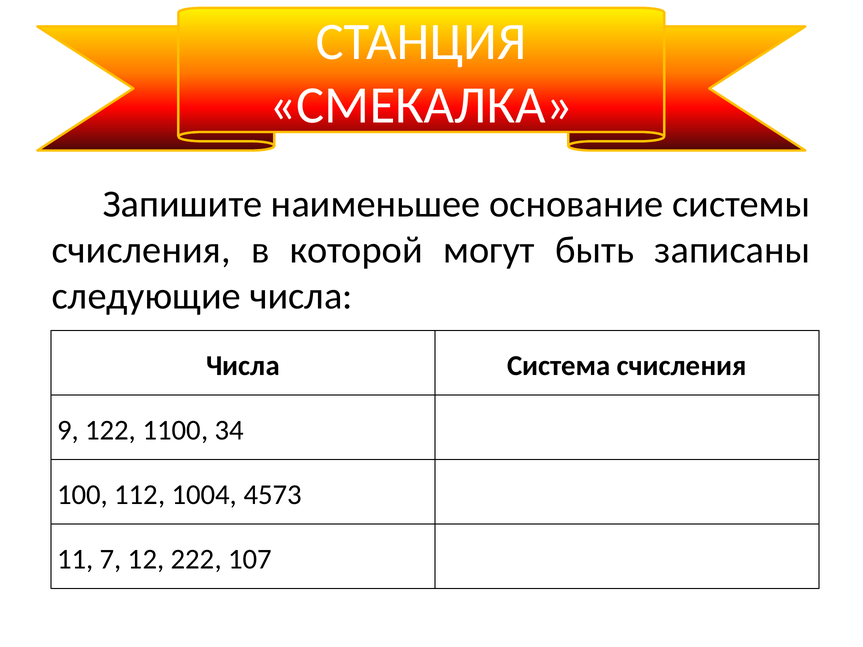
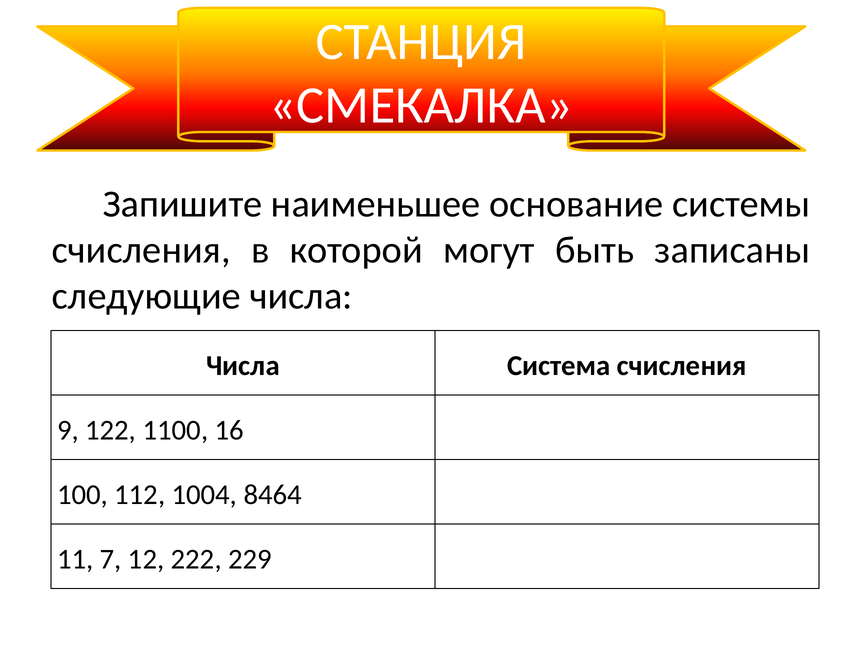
34: 34 -> 16 (229, 430)
4573: 4573 -> 8464 (273, 495)
107: 107 -> 229 (250, 559)
